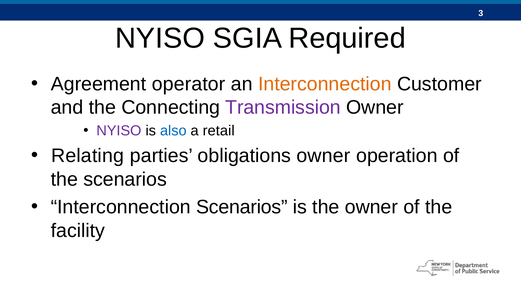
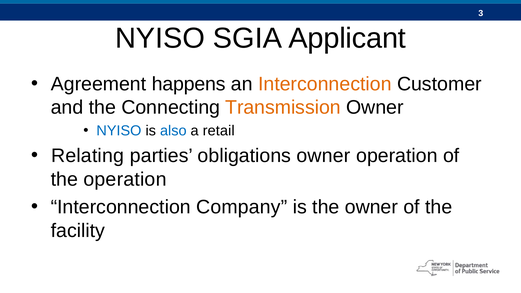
Required: Required -> Applicant (347, 38)
operator: operator -> happens (189, 84)
Transmission colour: purple -> orange (283, 108)
NYISO colour: purple -> blue (119, 131)
the scenarios: scenarios -> operation (125, 179)
Interconnection Scenarios: Scenarios -> Company (242, 207)
